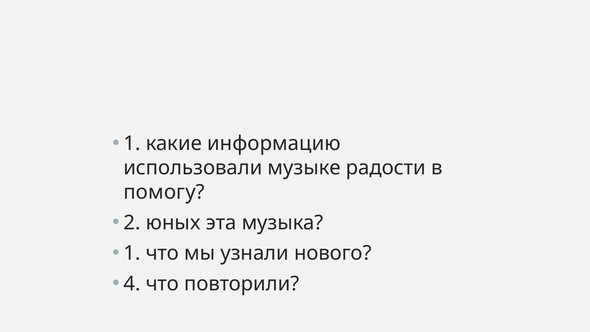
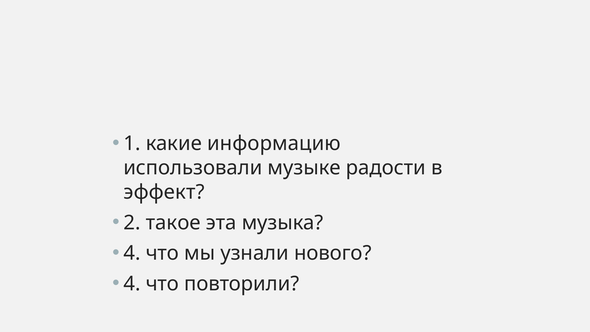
помогу: помогу -> эффект (164, 192)
юных: юных -> такое (173, 223)
1: 1 -> 4 (132, 253)
